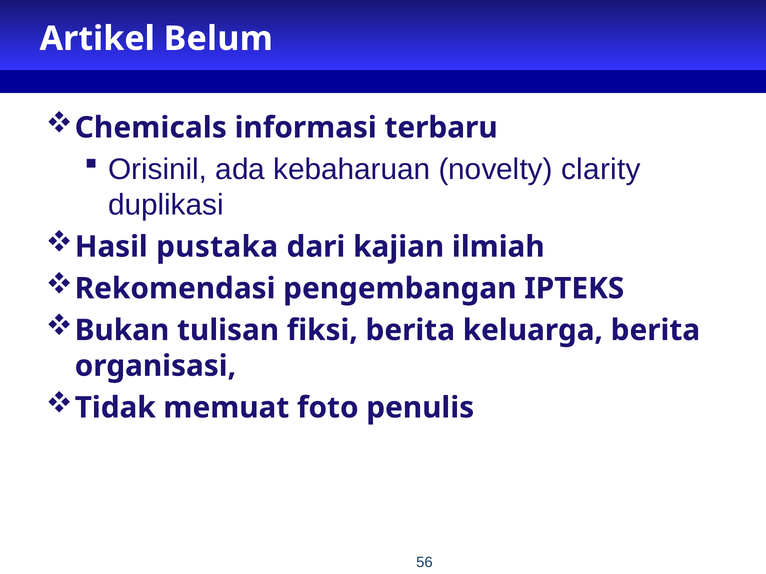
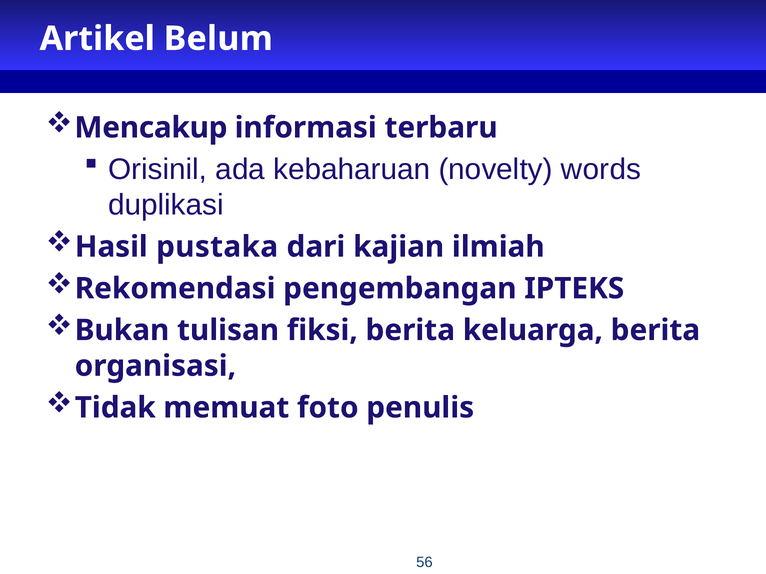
Chemicals: Chemicals -> Mencakup (151, 128)
clarity: clarity -> words (601, 170)
